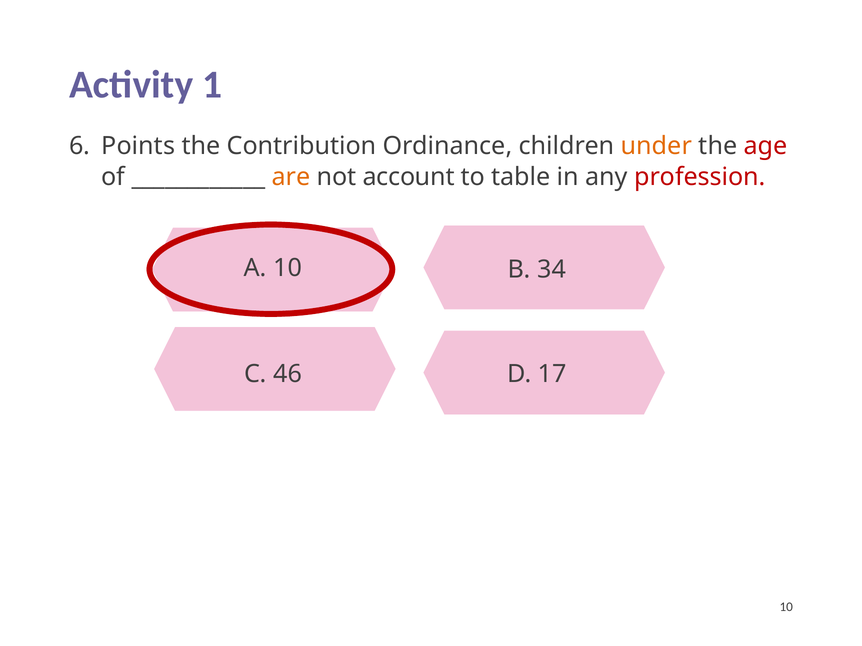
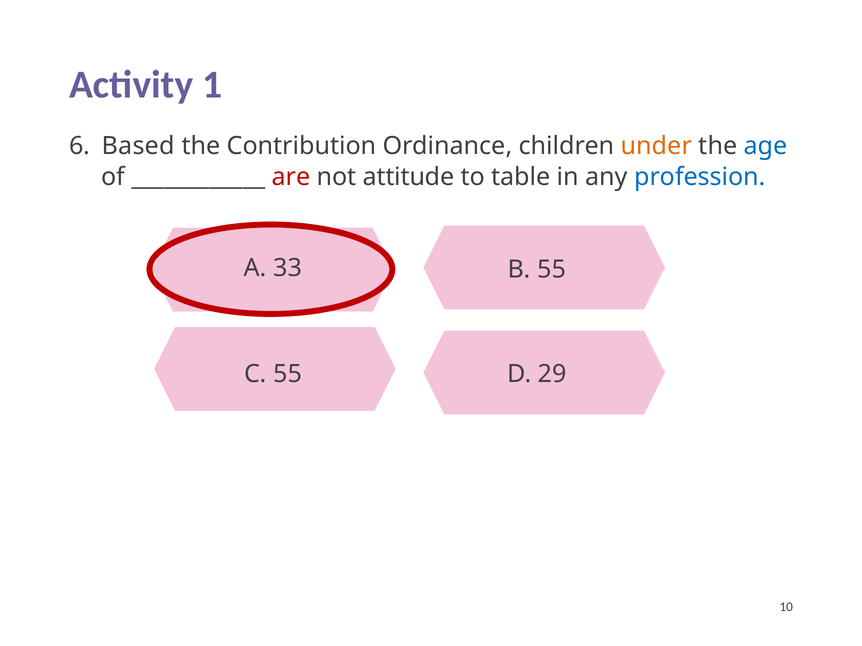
Points: Points -> Based (138, 146)
age colour: red -> blue (766, 146)
are colour: orange -> red (291, 177)
account: account -> attitude (409, 177)
profession colour: red -> blue (700, 177)
A 10: 10 -> 33 (288, 268)
B 34: 34 -> 55 (552, 270)
C 46: 46 -> 55 (288, 374)
17: 17 -> 29 (552, 374)
